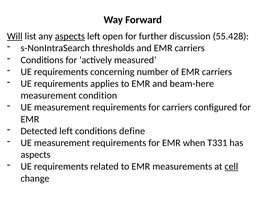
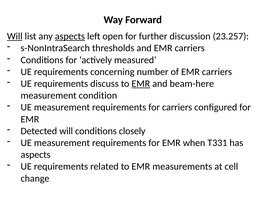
55.428: 55.428 -> 23.257 (231, 36)
applies: applies -> discuss (104, 84)
EMR underline: none -> present (141, 84)
Detected left: left -> will (66, 131)
define: define -> closely (132, 131)
cell underline: present -> none (231, 166)
